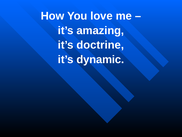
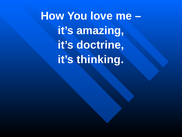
dynamic: dynamic -> thinking (100, 59)
